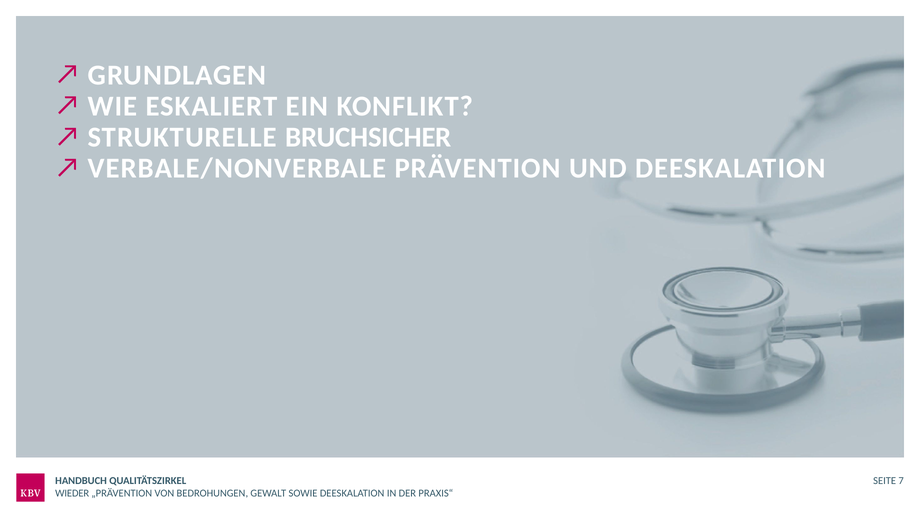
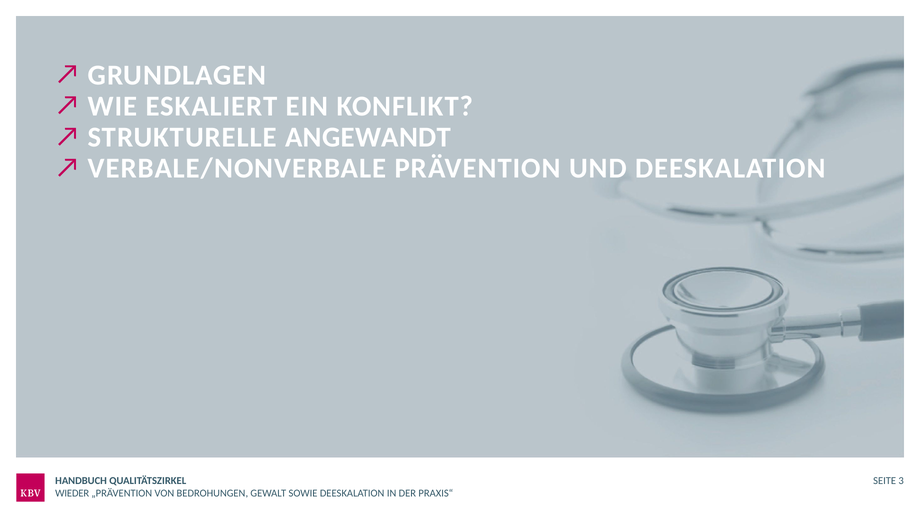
BRUCHSICHER: BRUCHSICHER -> ANGEWANDT (368, 137)
7: 7 -> 3 (901, 481)
